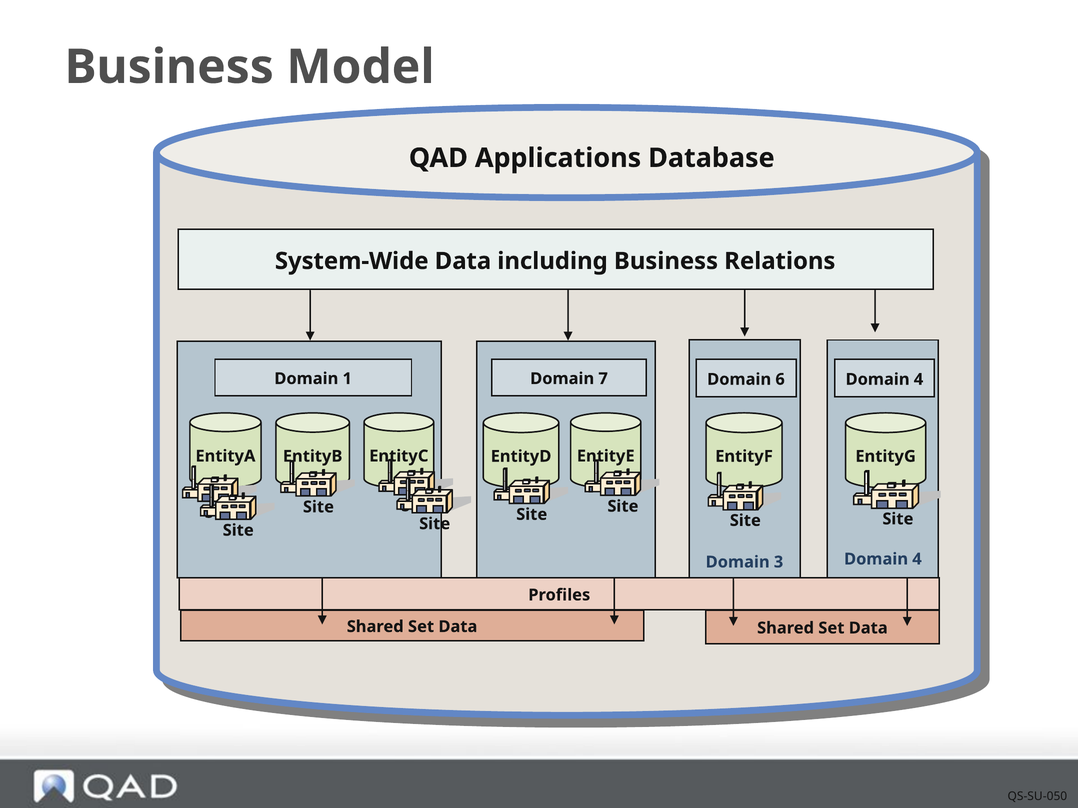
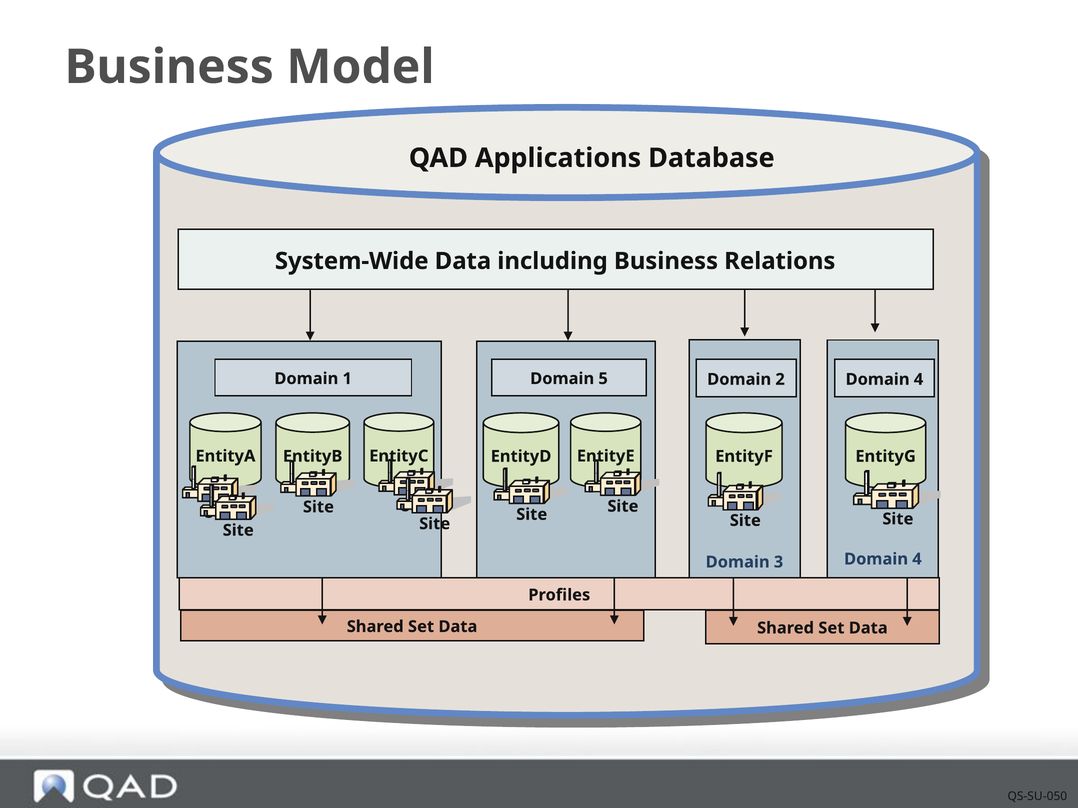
7: 7 -> 5 (603, 379)
6: 6 -> 2 (780, 380)
